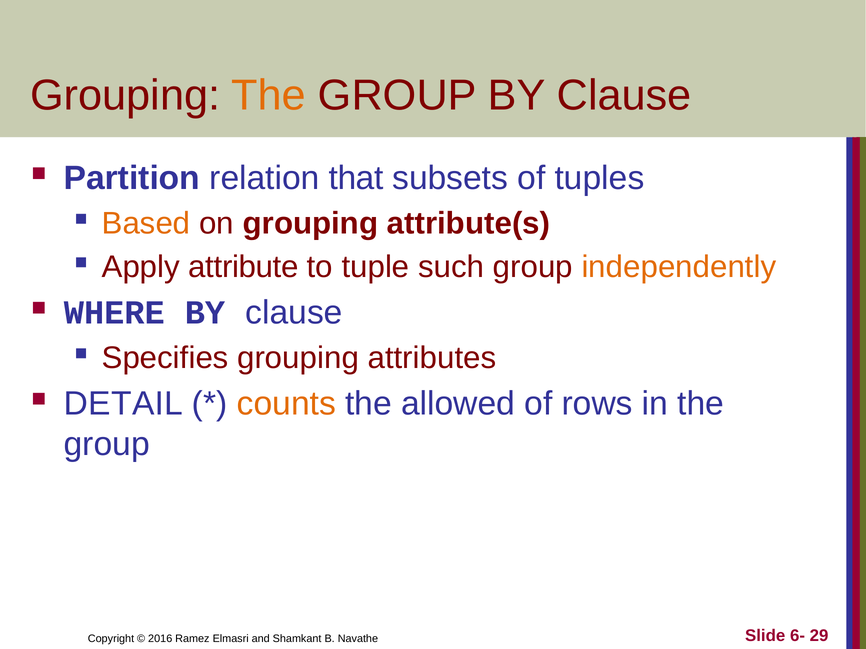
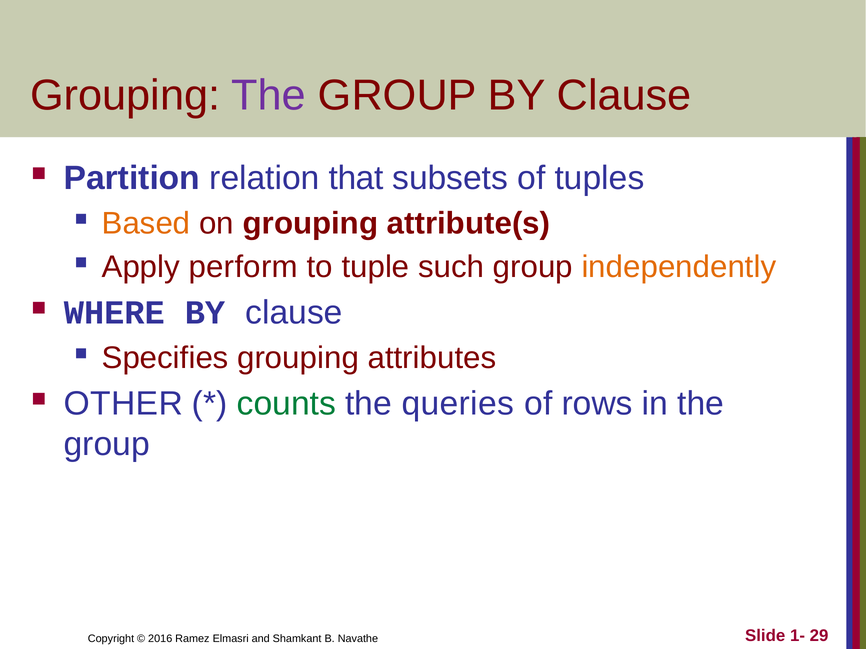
The colour: orange -> purple (269, 95)
attribute: attribute -> perform (243, 267)
DETAIL: DETAIL -> OTHER (123, 404)
counts colour: orange -> green (286, 404)
allowed: allowed -> queries (458, 404)
6-: 6- -> 1- (798, 636)
